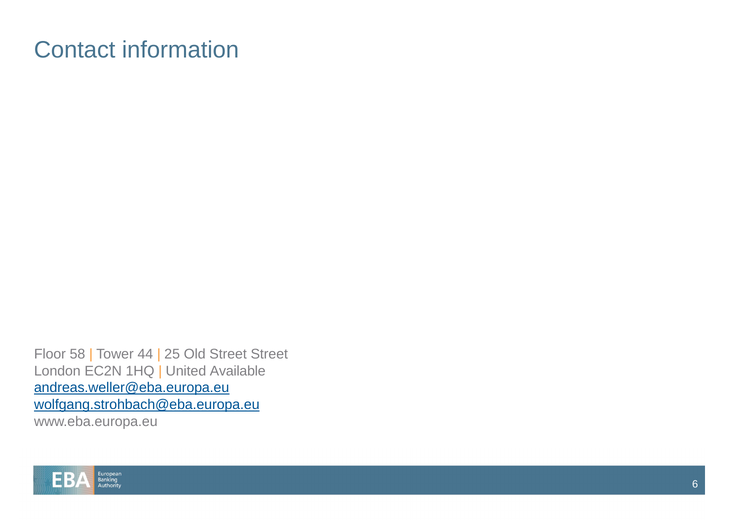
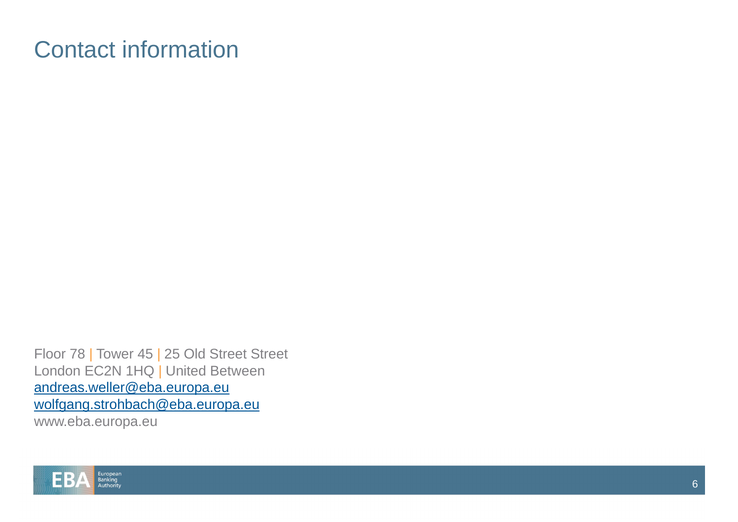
58: 58 -> 78 (77, 354)
44: 44 -> 45 (145, 354)
Available: Available -> Between (238, 371)
